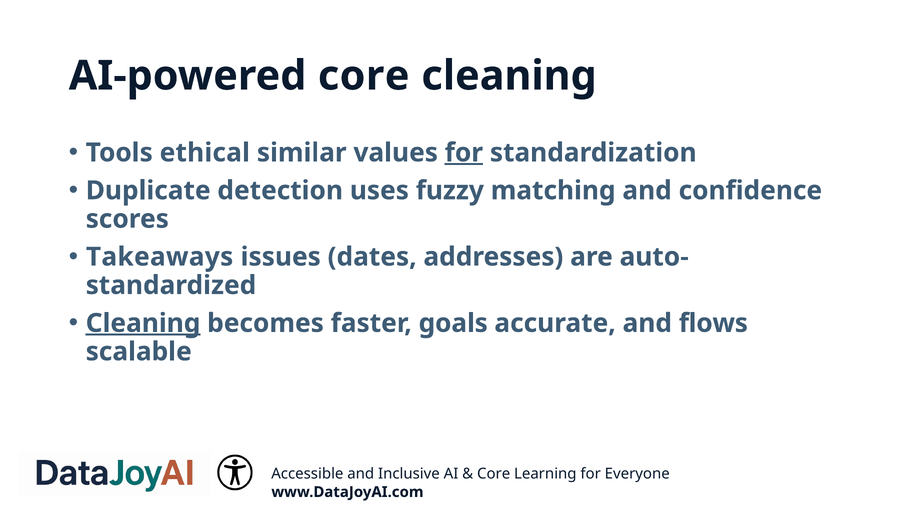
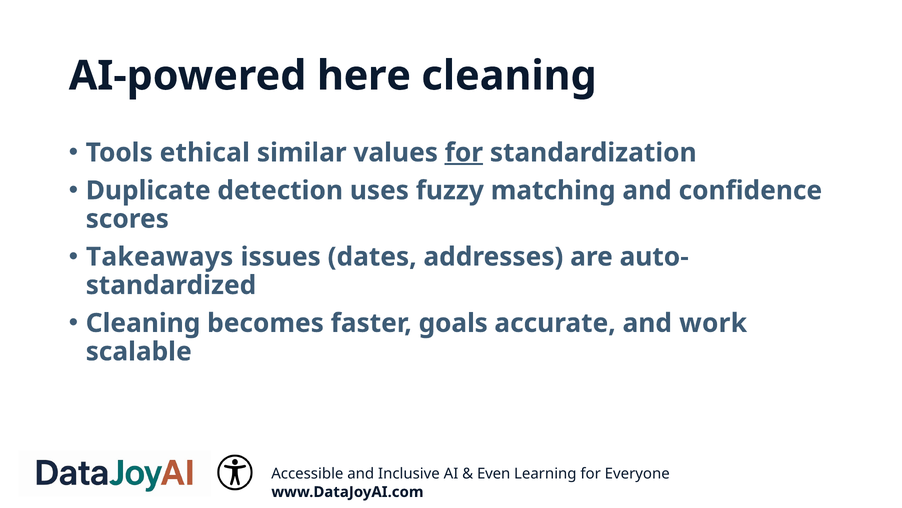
AI-powered core: core -> here (364, 76)
Cleaning underline: present -> none (143, 323)
flows: flows -> work (713, 323)
Core: Core -> Even (494, 473)
